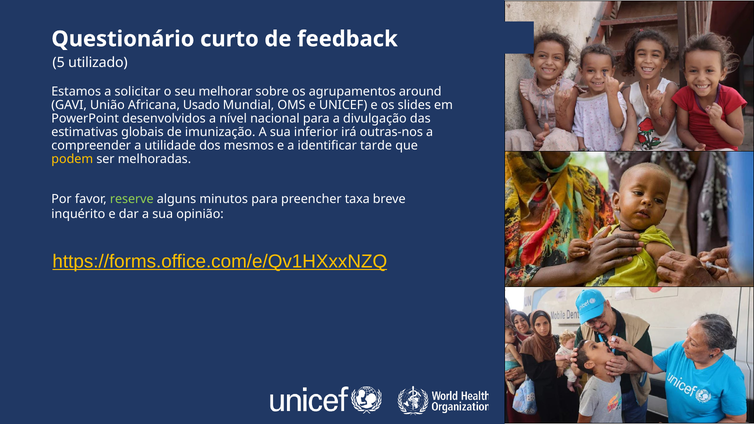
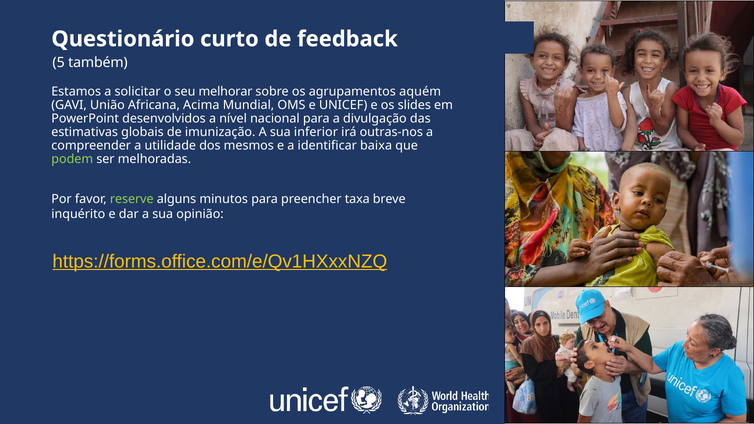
utilizado: utilizado -> também (98, 63)
around: around -> aquém (420, 91)
Usado: Usado -> Acima (201, 105)
tarde: tarde -> baixa (376, 146)
podem colour: yellow -> light green (72, 159)
